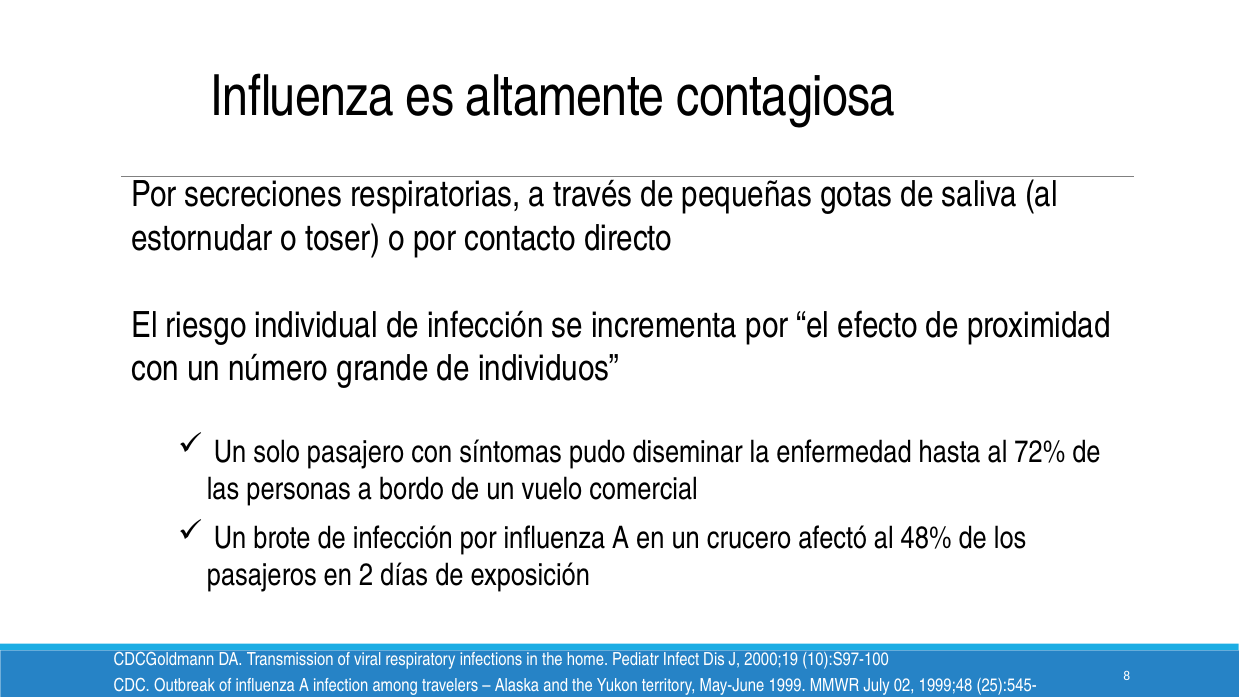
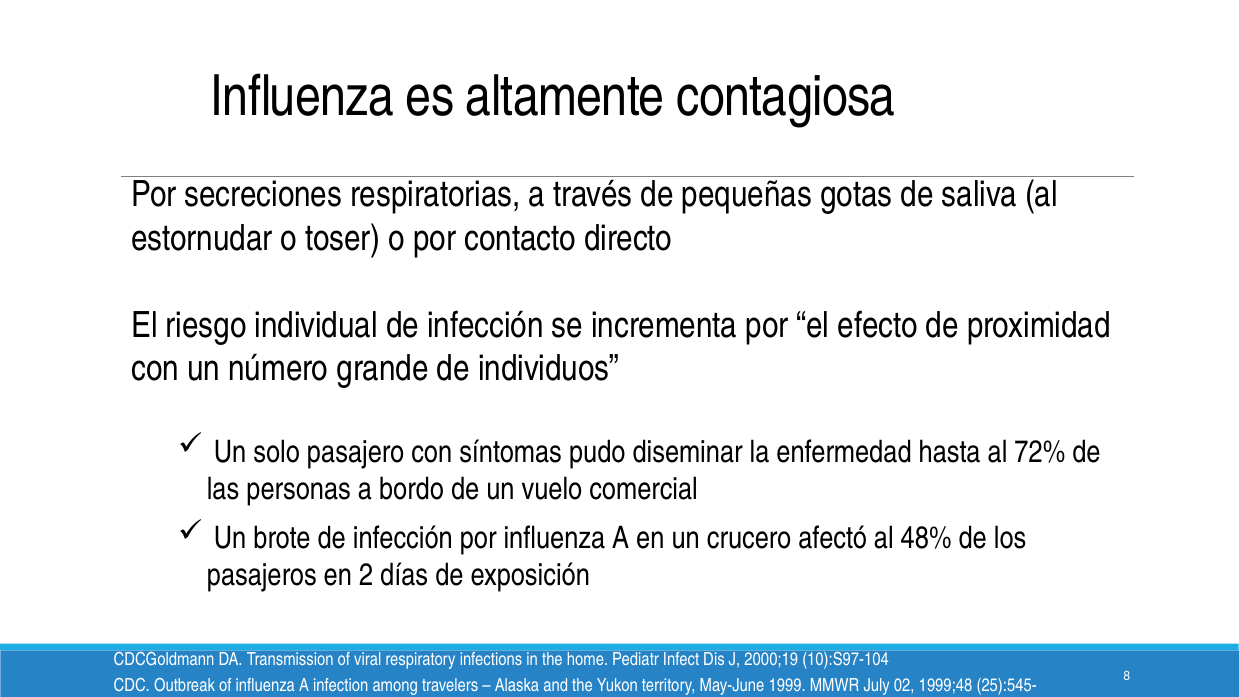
10):S97-100: 10):S97-100 -> 10):S97-104 (846, 660)
